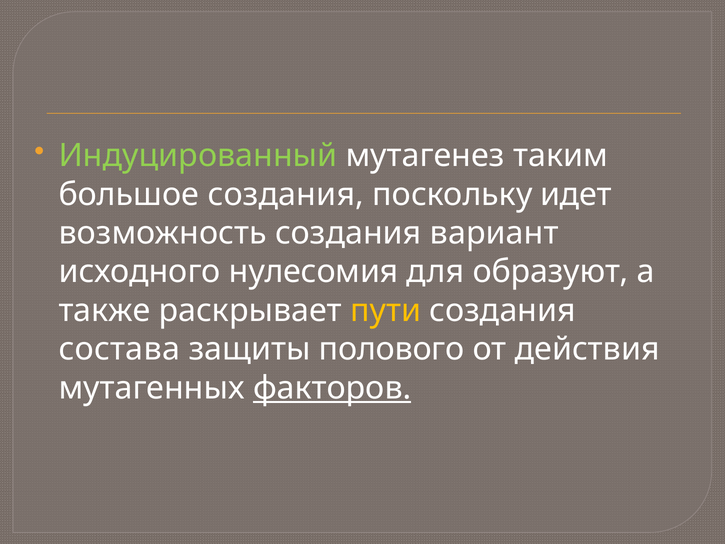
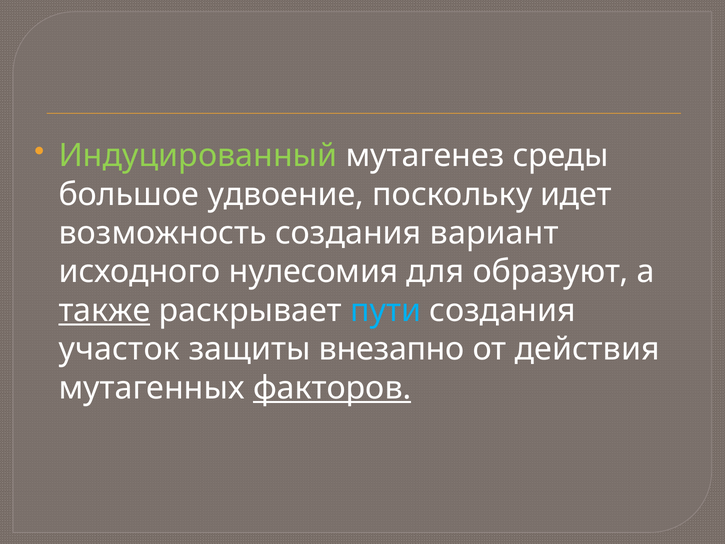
таким: таким -> среды (561, 156)
большое создания: создания -> удвоение (286, 194)
также underline: none -> present (104, 310)
пути colour: yellow -> light blue (386, 310)
состава: состава -> участок (119, 349)
полового: полового -> внезапно (392, 349)
